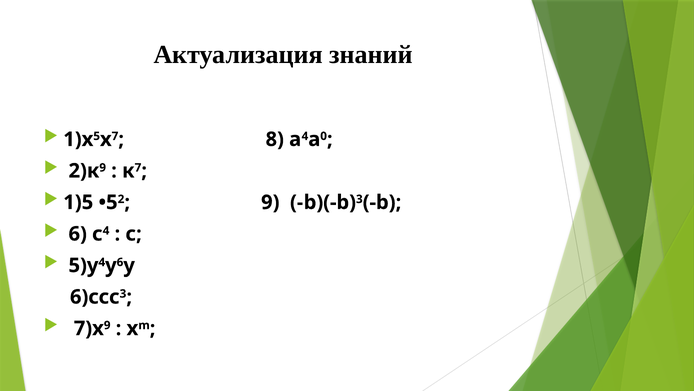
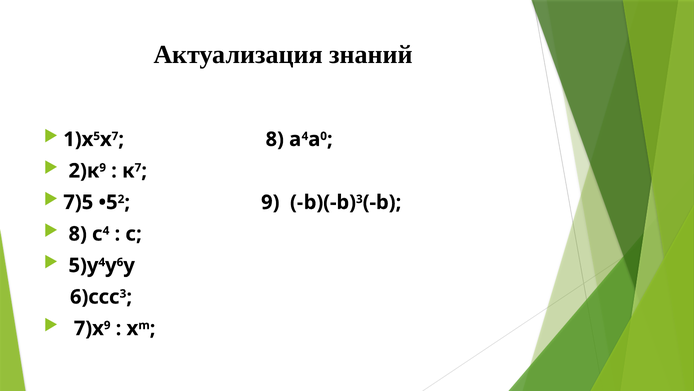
1)5: 1)5 -> 7)5 (78, 202)
6: 6 -> 8 (78, 234)
